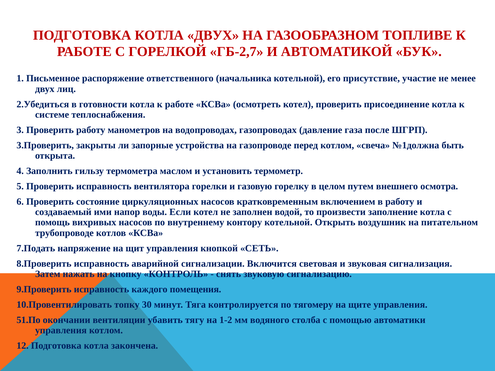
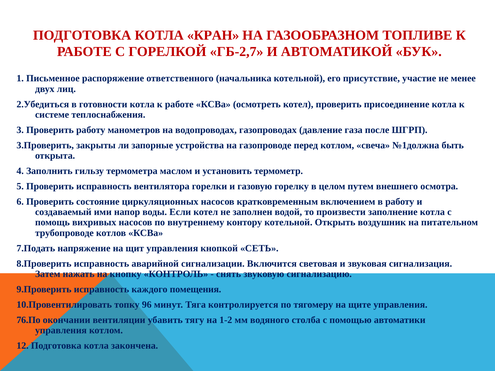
КОТЛА ДВУХ: ДВУХ -> КРАН (213, 35)
30: 30 -> 96 (147, 305)
51.По: 51.По -> 76.По (28, 320)
